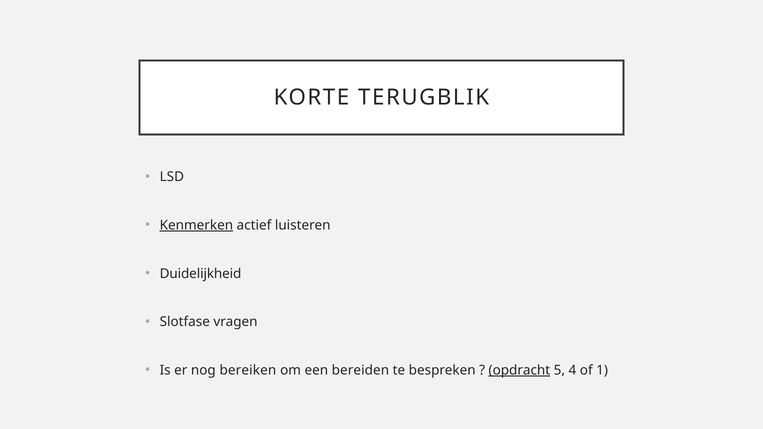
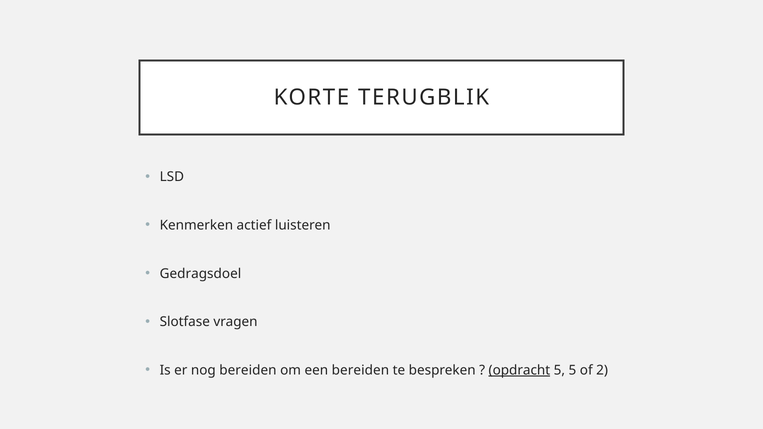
Kenmerken underline: present -> none (196, 225)
Duidelijkheid: Duidelijkheid -> Gedragsdoel (200, 274)
nog bereiken: bereiken -> bereiden (248, 370)
5 4: 4 -> 5 (572, 370)
1: 1 -> 2 (602, 370)
